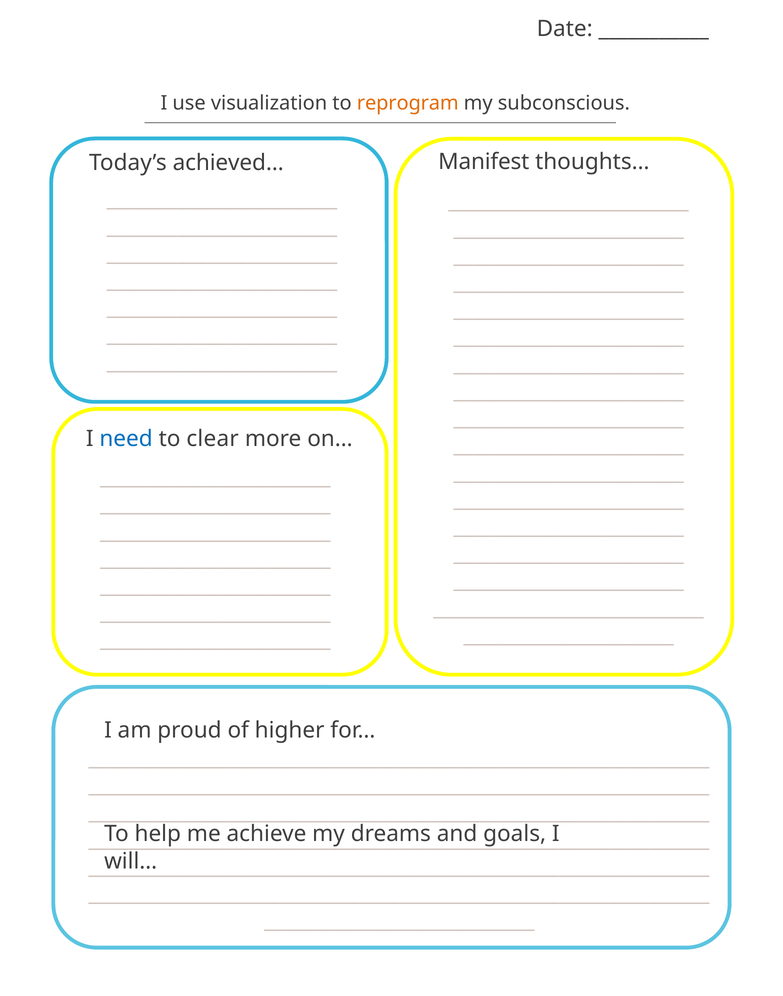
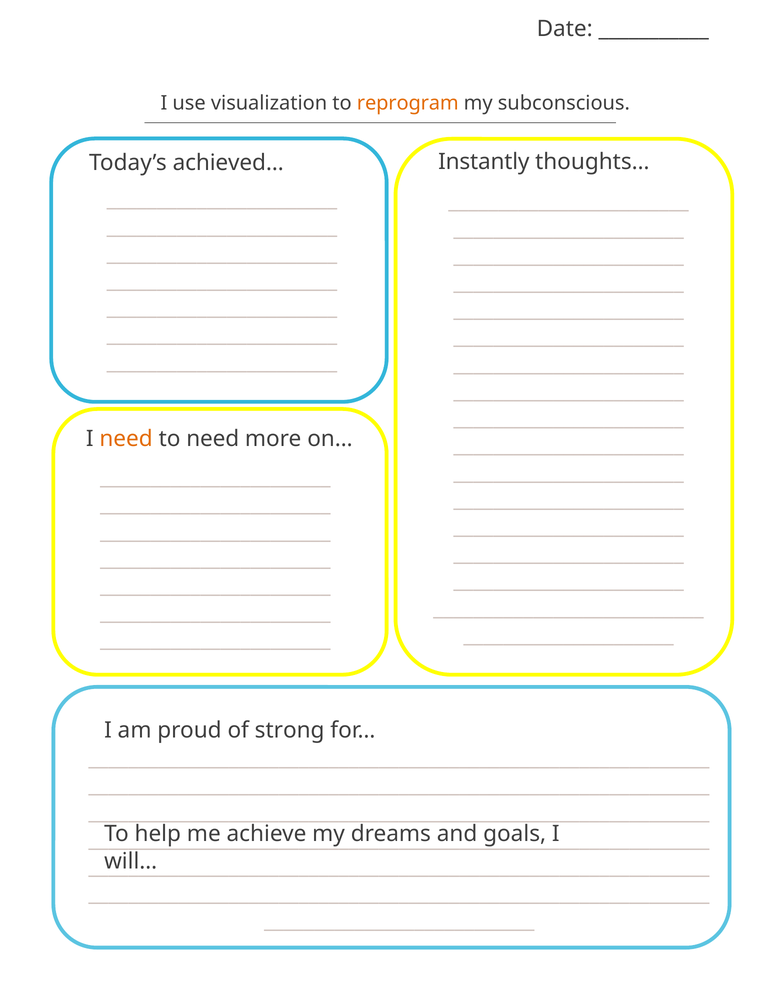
Manifest: Manifest -> Instantly (484, 162)
need colour: blue -> orange (126, 439)
to clear: clear -> need (213, 439)
higher: higher -> strong (290, 731)
